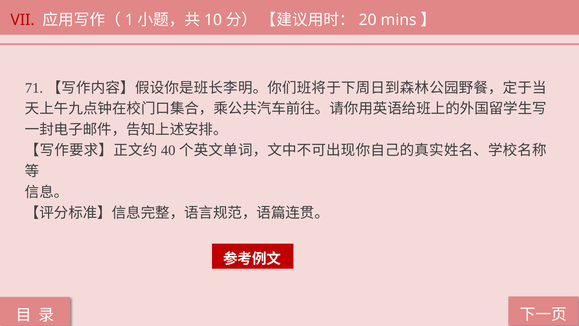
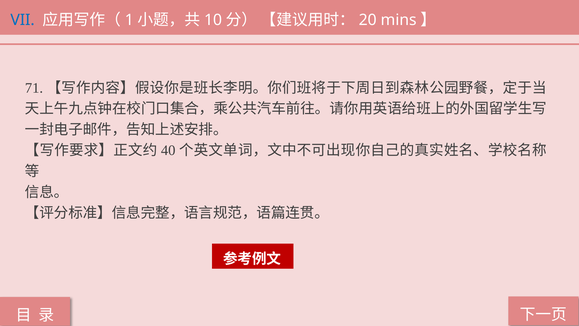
VII colour: red -> blue (23, 20)
